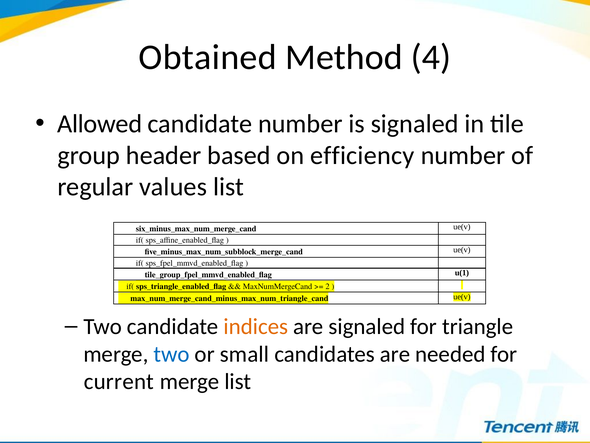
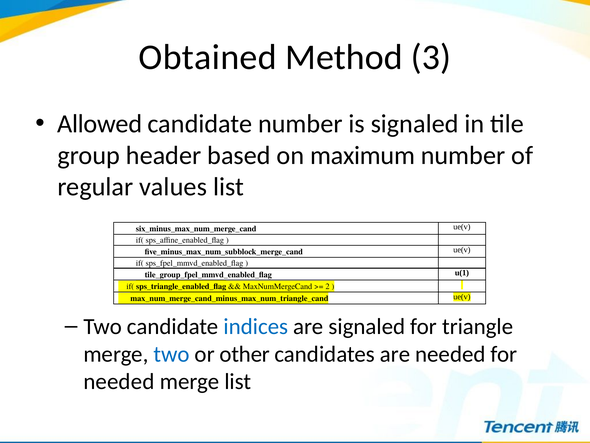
4: 4 -> 3 (431, 57)
efficiency: efficiency -> maximum (363, 155)
indices colour: orange -> blue (256, 326)
small: small -> other (245, 354)
current: current -> needed (119, 381)
